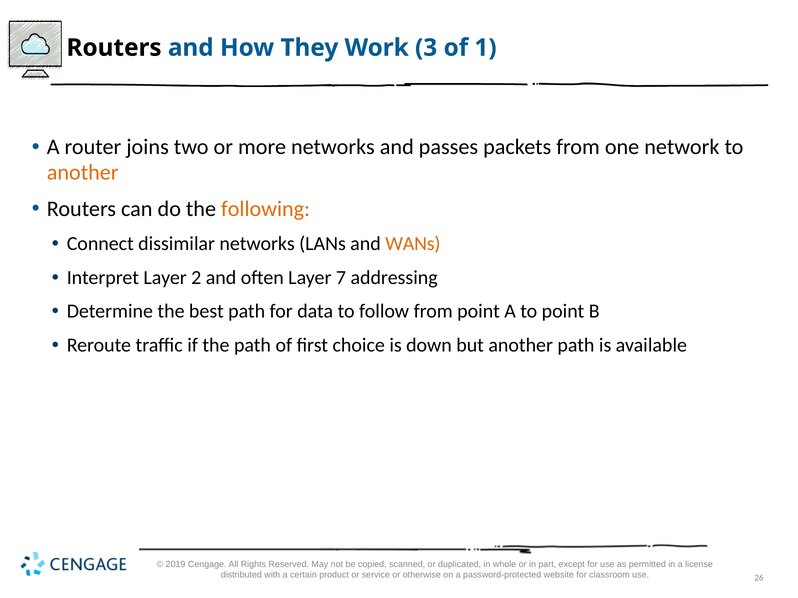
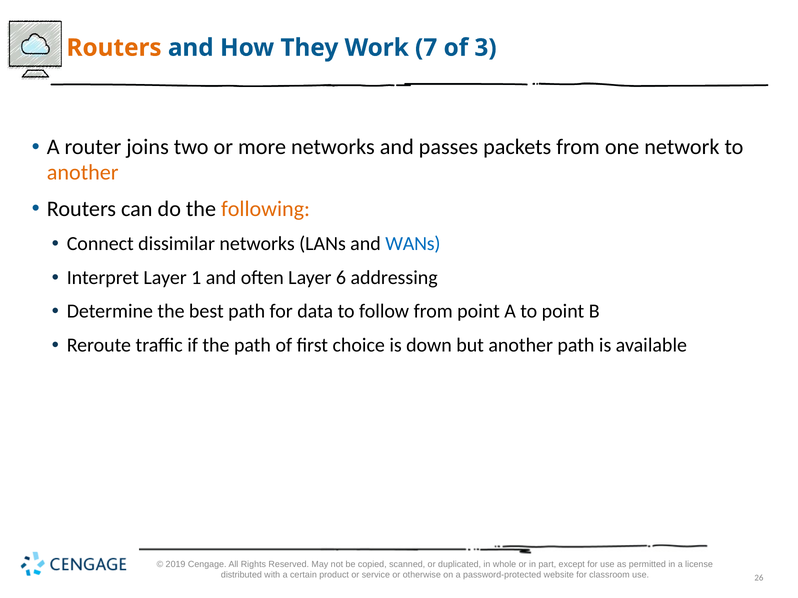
Routers colour: black -> orange (114, 48)
3: 3 -> 7 (426, 48)
1: 1 -> 3 (486, 48)
WANs colour: orange -> blue (413, 244)
2: 2 -> 1 (196, 278)
7: 7 -> 6 (341, 278)
